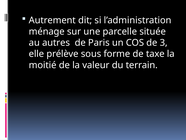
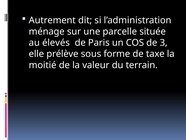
autres: autres -> élevés (56, 43)
